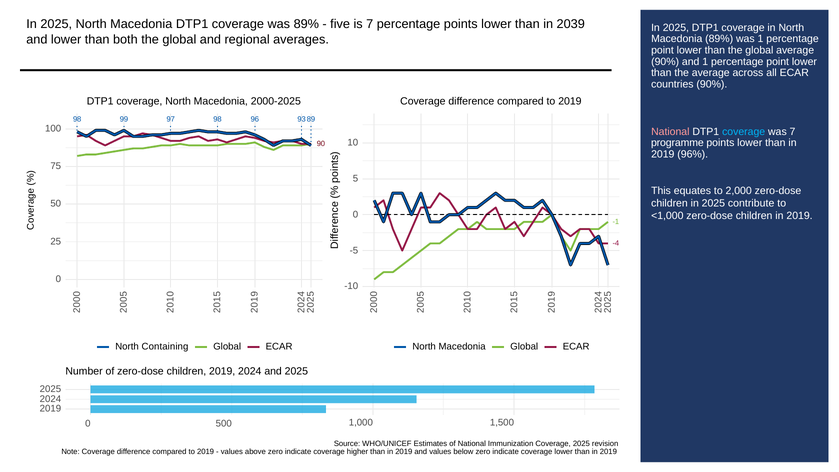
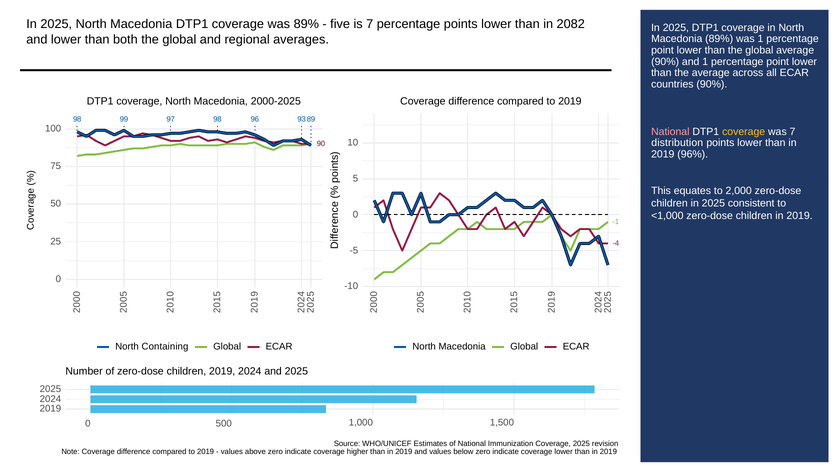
2039: 2039 -> 2082 (571, 24)
coverage colour: light blue -> yellow (744, 132)
programme: programme -> distribution (677, 143)
contribute: contribute -> consistent (751, 203)
